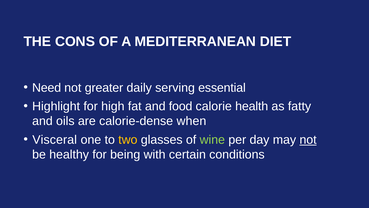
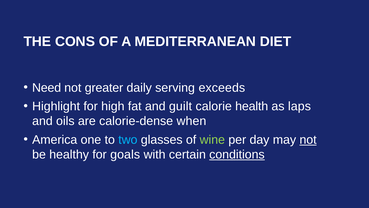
essential: essential -> exceeds (222, 88)
food: food -> guilt (180, 106)
fatty: fatty -> laps (299, 106)
Visceral: Visceral -> America (55, 140)
two colour: yellow -> light blue (128, 140)
being: being -> goals (125, 154)
conditions underline: none -> present (237, 154)
